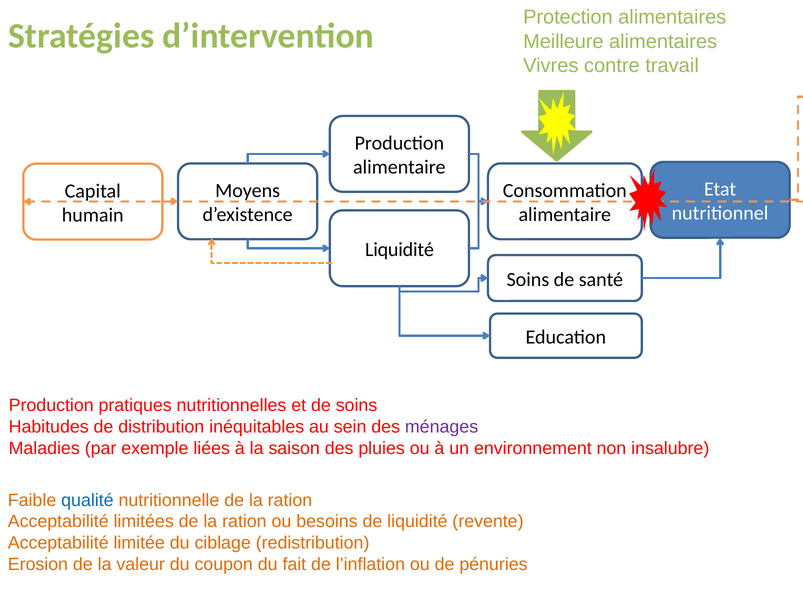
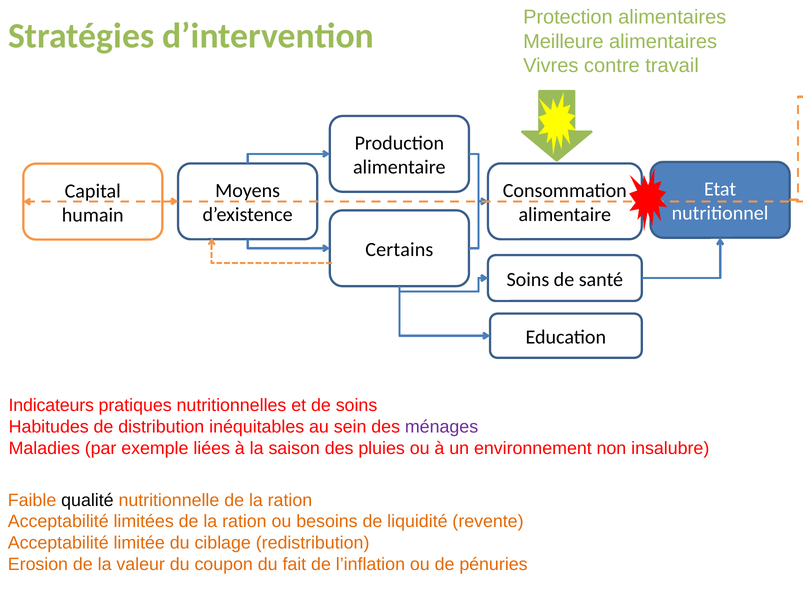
Liquidité: Liquidité -> Certains (399, 250)
Production: Production -> Indicateurs (51, 406)
qualité colour: blue -> black (87, 500)
